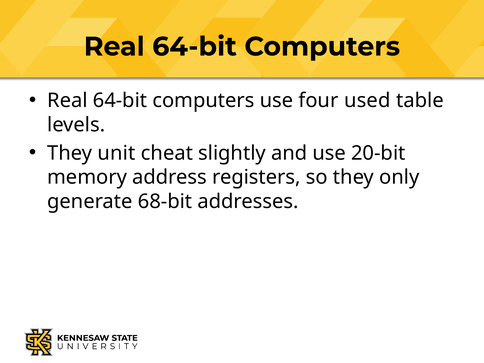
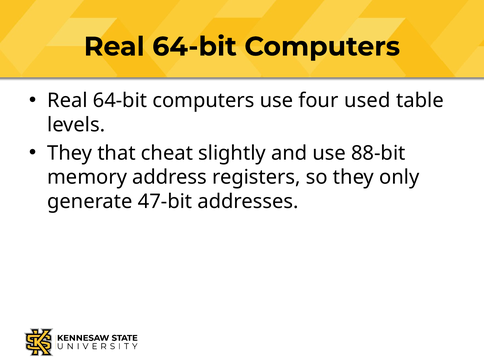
unit: unit -> that (116, 153)
20-bit: 20-bit -> 88-bit (378, 153)
68-bit: 68-bit -> 47-bit (165, 201)
